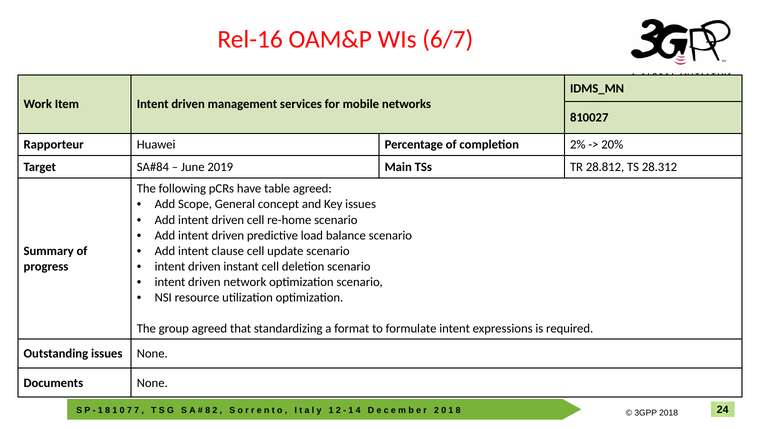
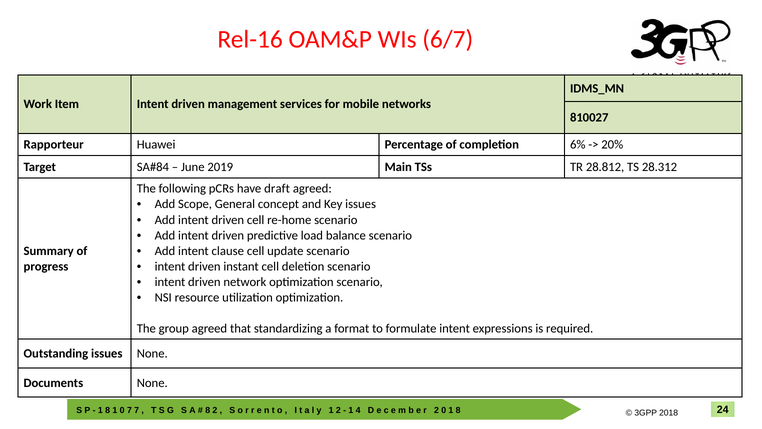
2%: 2% -> 6% (578, 144)
table: table -> draft (277, 189)
